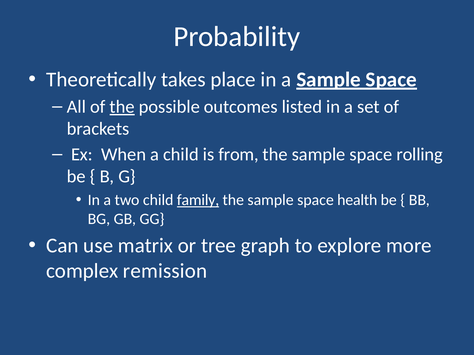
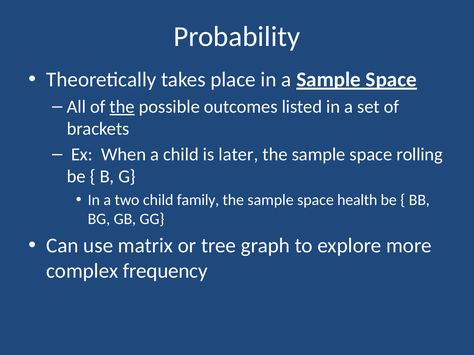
from: from -> later (238, 155)
family underline: present -> none (198, 200)
remission: remission -> frequency (165, 271)
